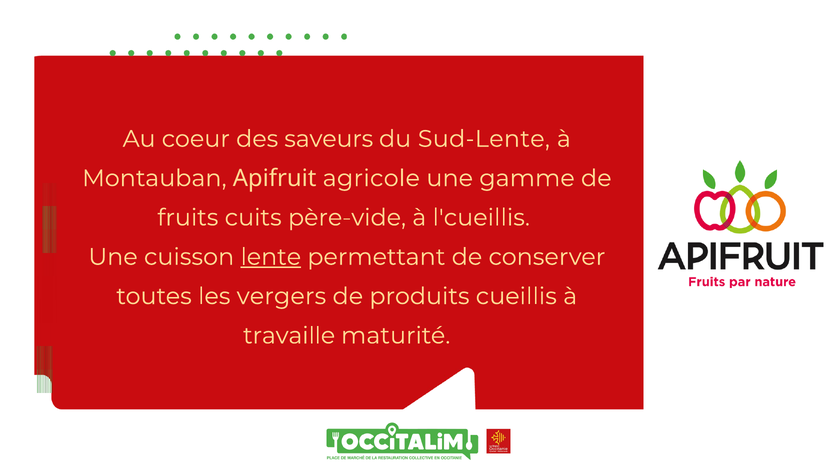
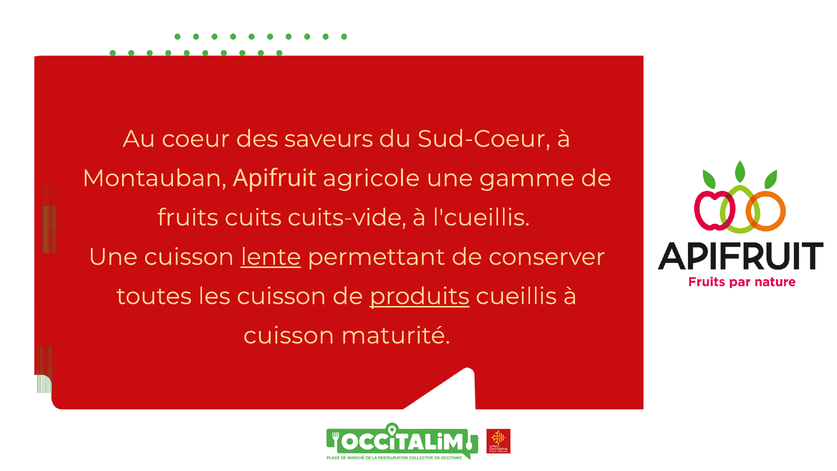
Sud-Lente: Sud-Lente -> Sud-Coeur (484, 139)
père-vide: père-vide -> cuits-vide (347, 218)
les vergers: vergers -> cuisson (282, 296)
produits underline: none -> present (419, 296)
travaille: travaille -> cuisson (289, 335)
